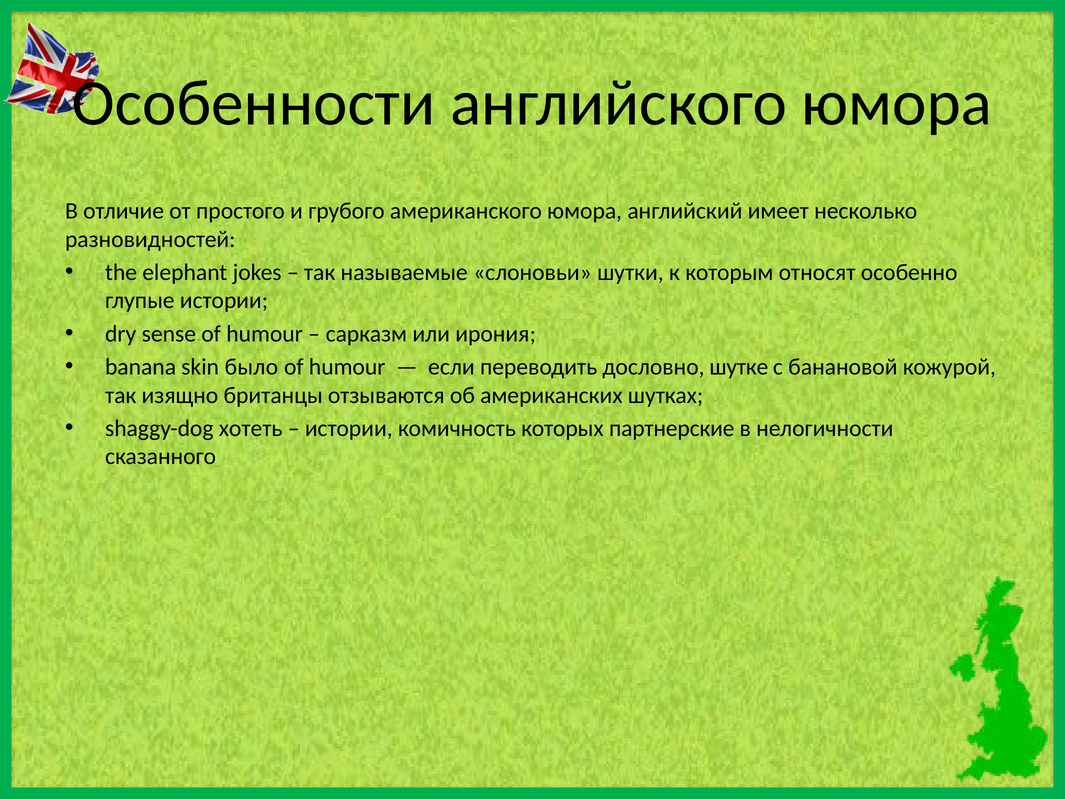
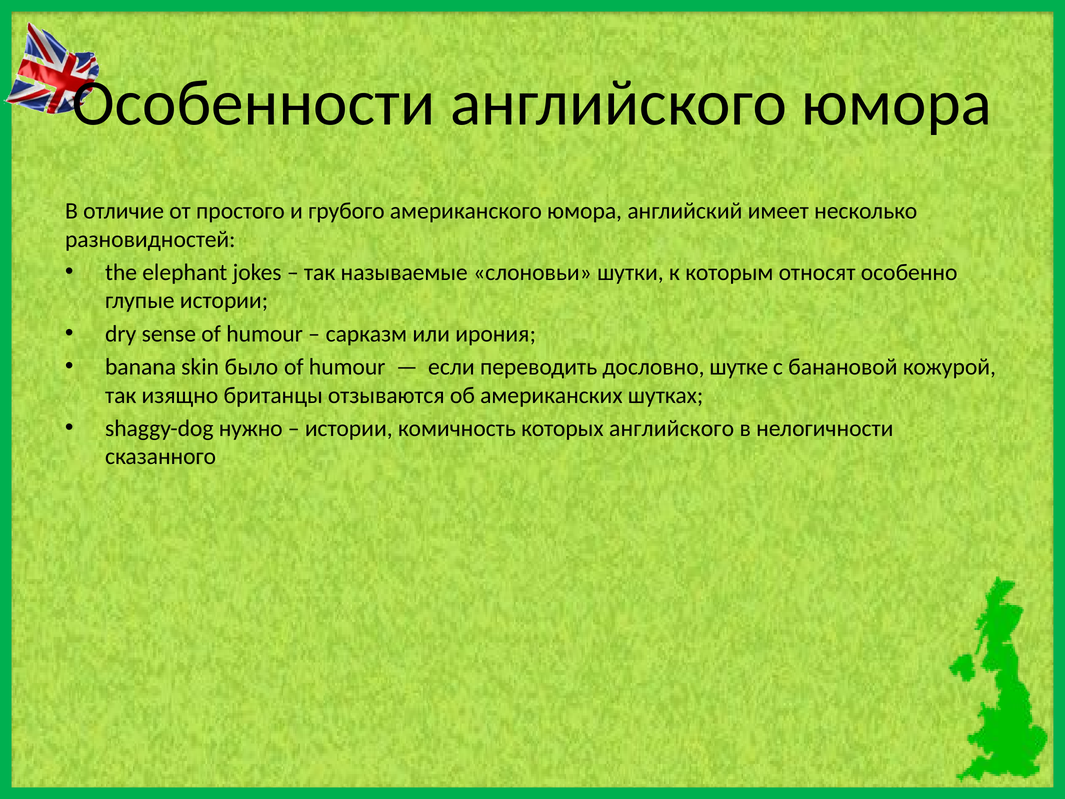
хотеть: хотеть -> нужно (251, 428)
которых партнерские: партнерские -> английского (672, 428)
